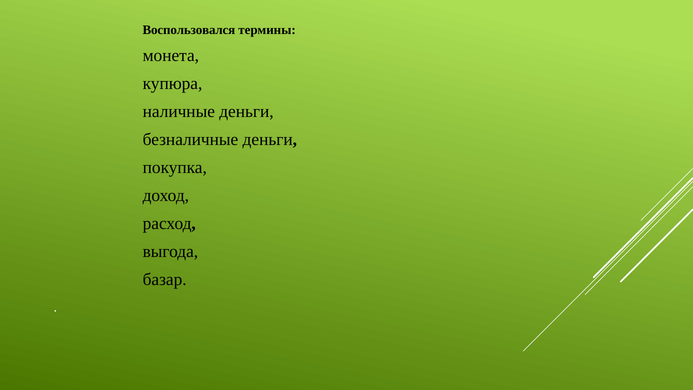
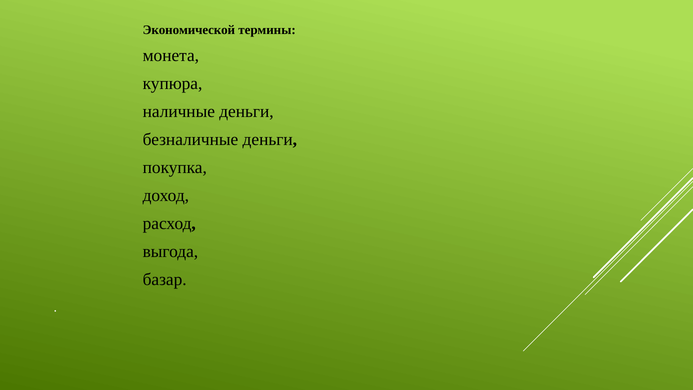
Воспользовался: Воспользовался -> Экономической (189, 30)
